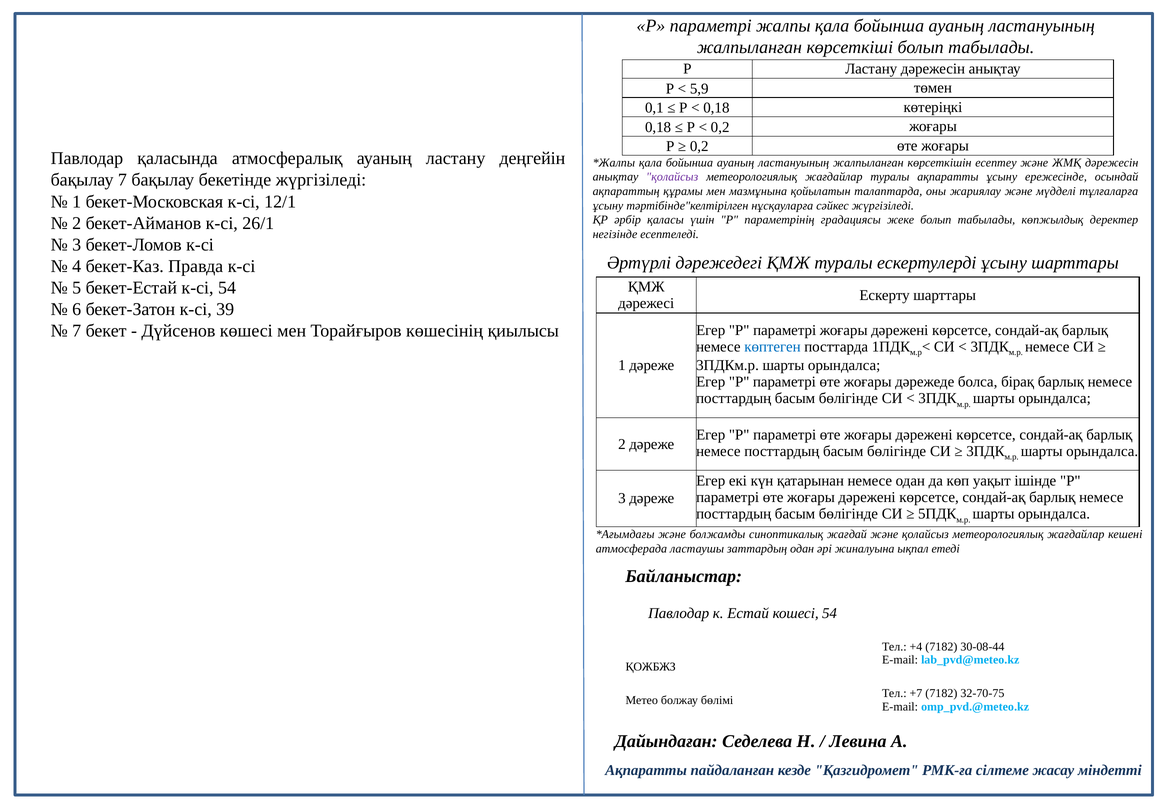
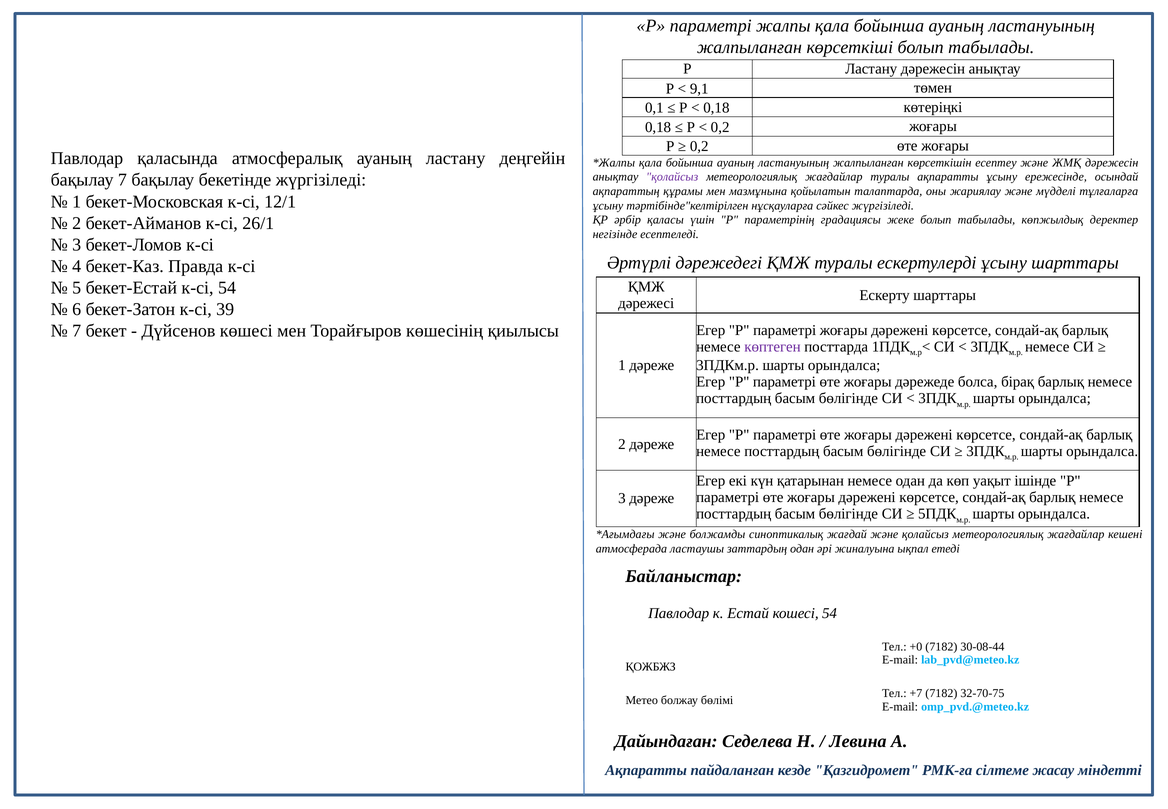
5,9: 5,9 -> 9,1 (699, 89)
көптеген colour: blue -> purple (773, 346)
+4: +4 -> +0 (916, 646)
